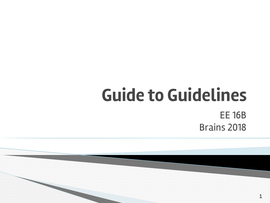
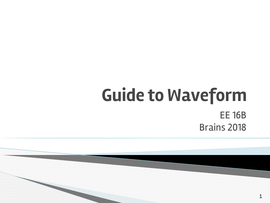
Guidelines: Guidelines -> Waveform (207, 95)
